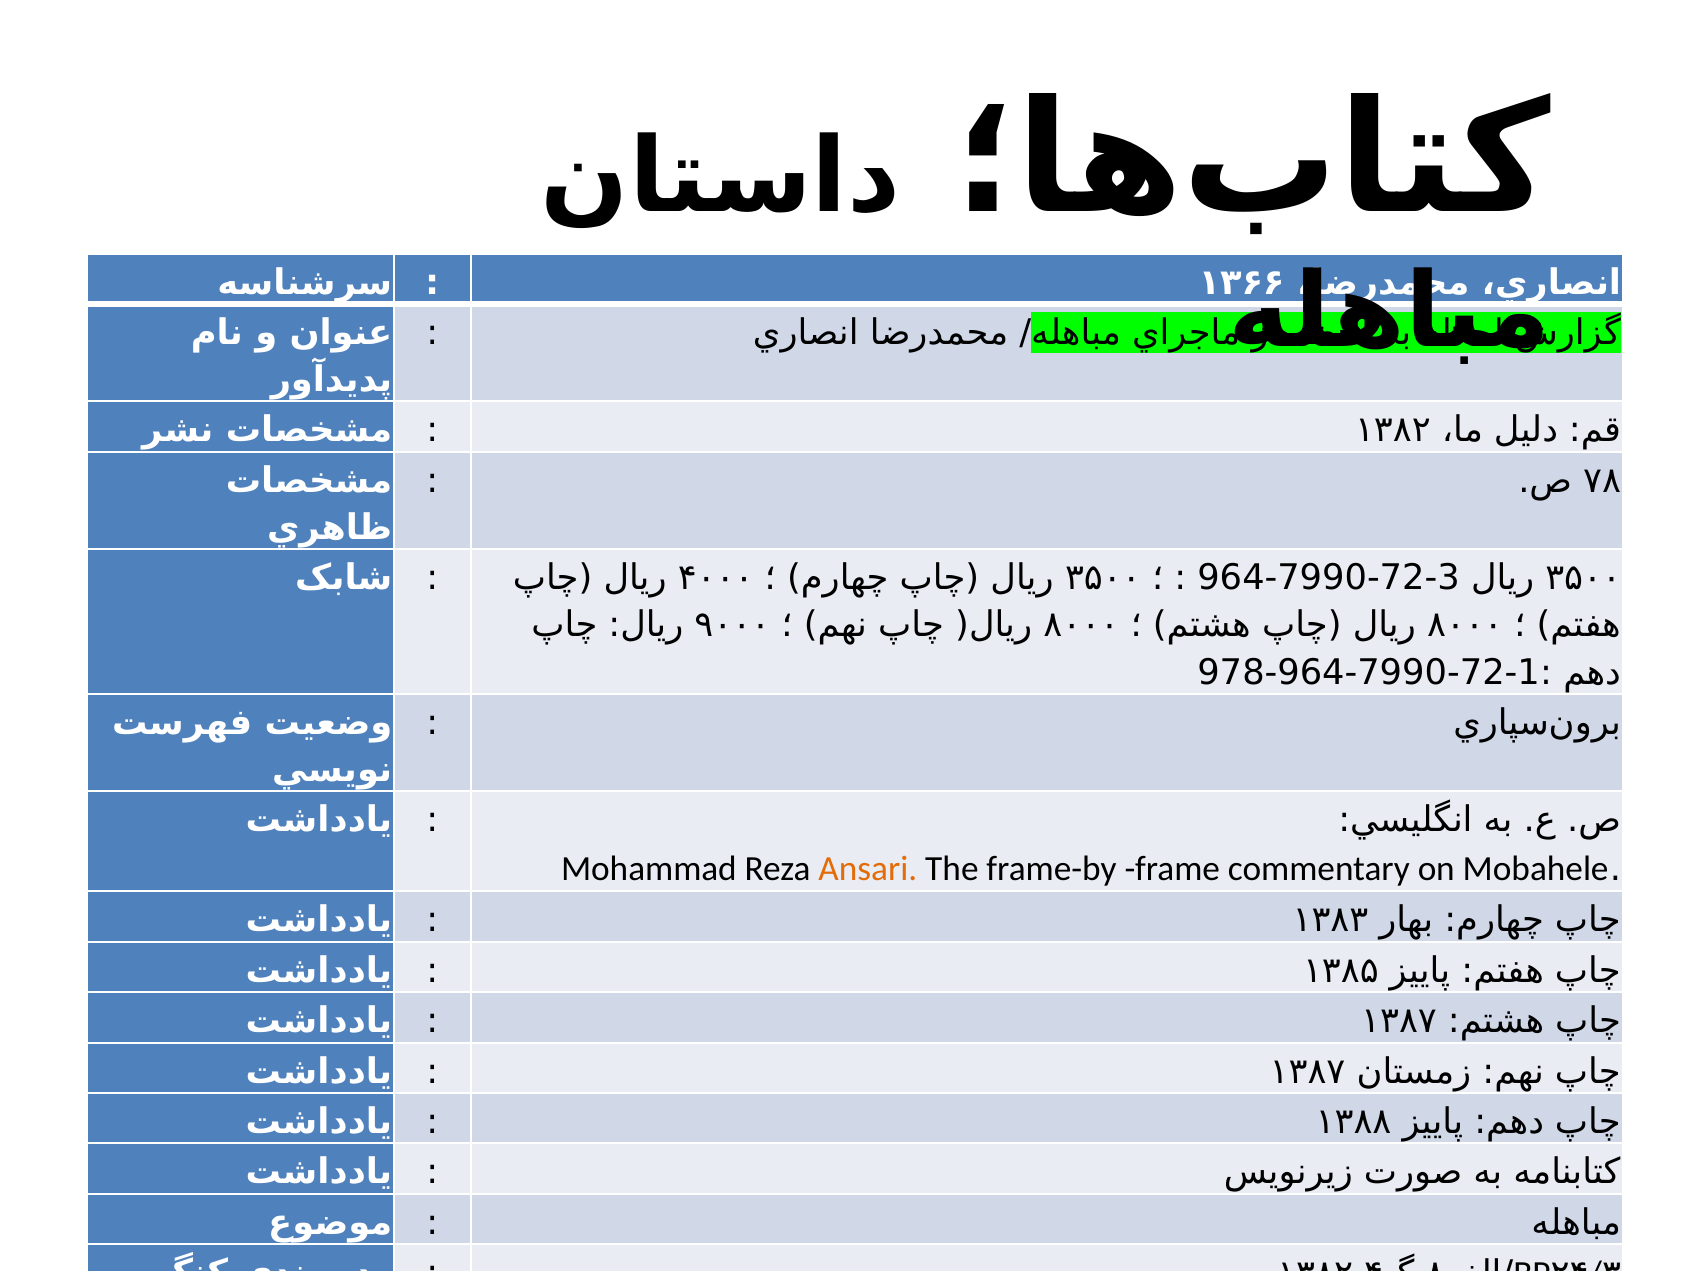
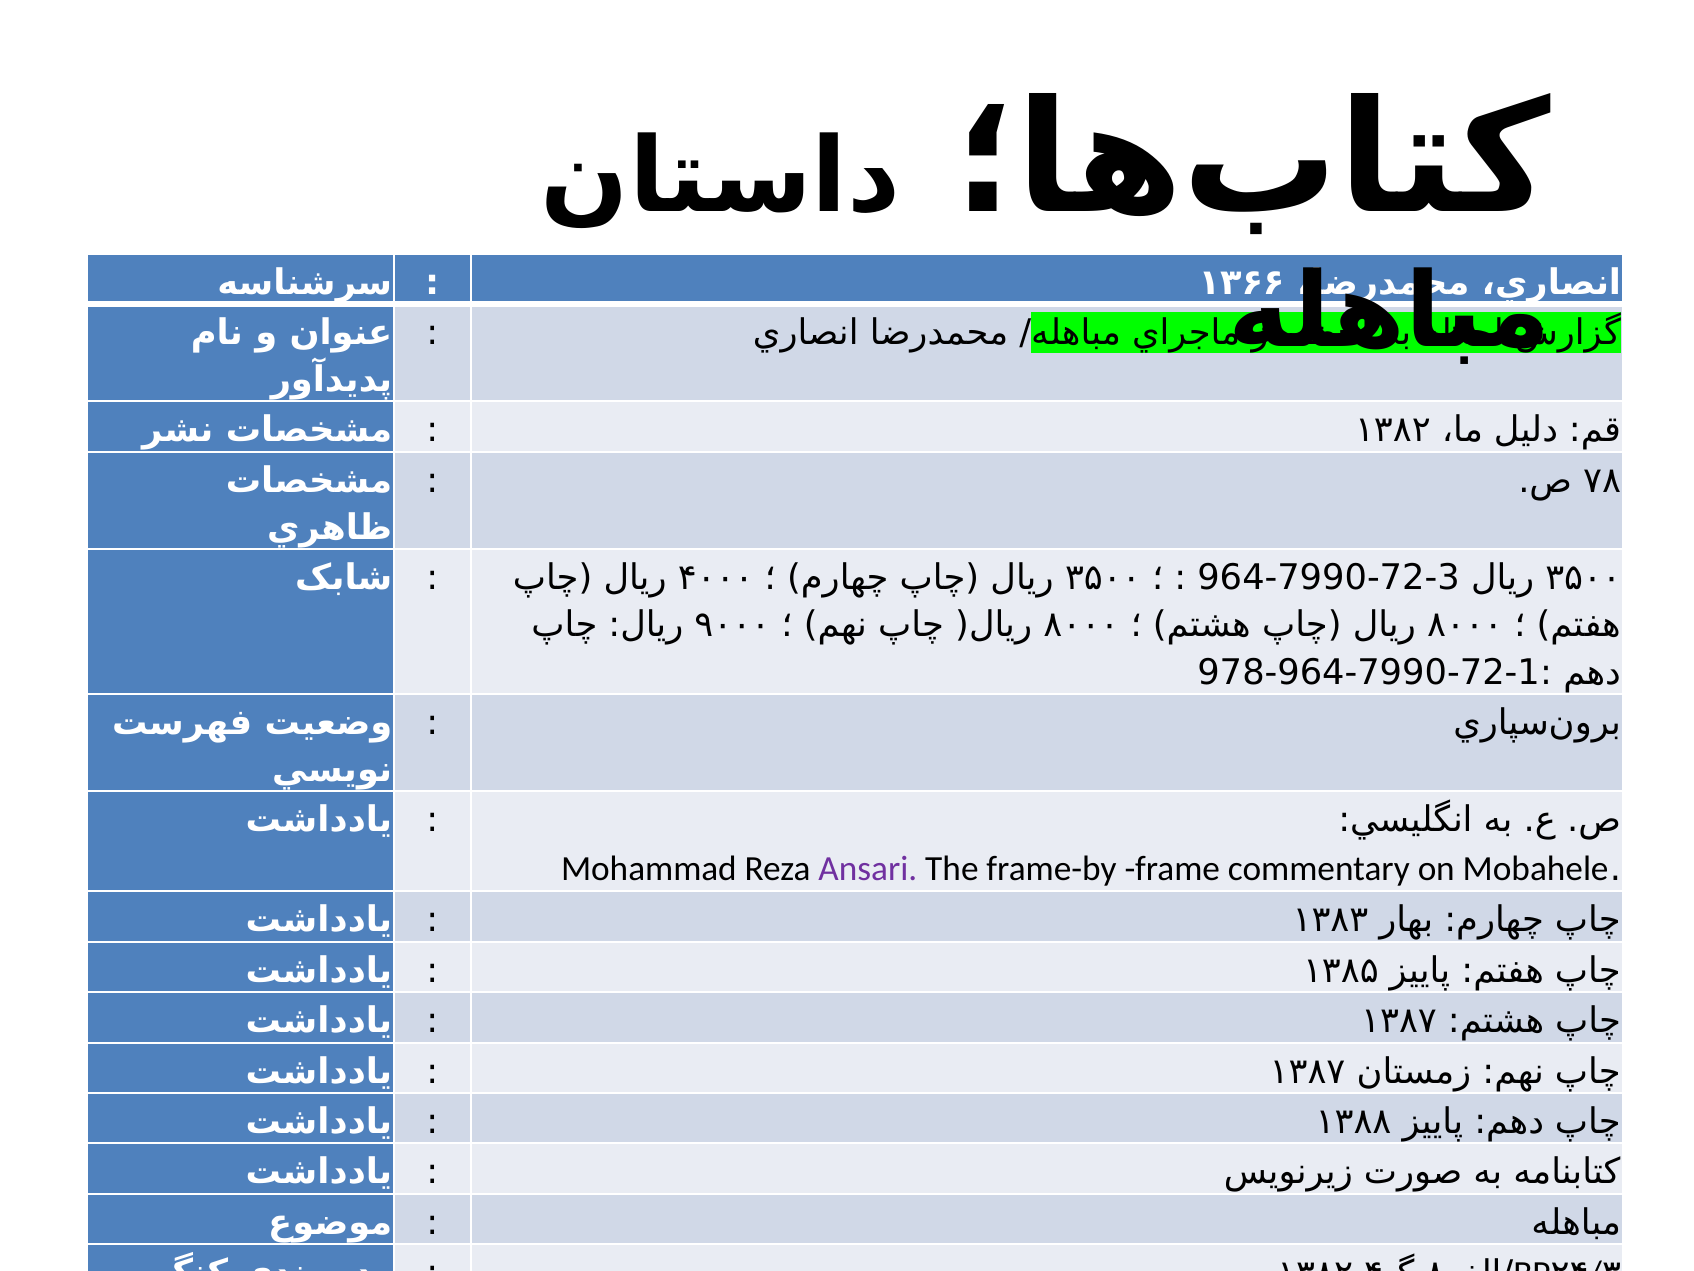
Ansari colour: orange -> purple (868, 868)
